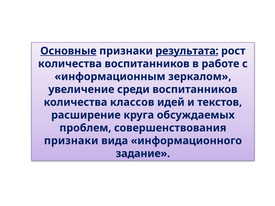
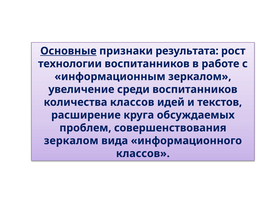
результата underline: present -> none (187, 51)
количества: количества -> технологии (70, 64)
признаки: признаки -> зеркалом (71, 141)
задание: задание -> классов (143, 154)
